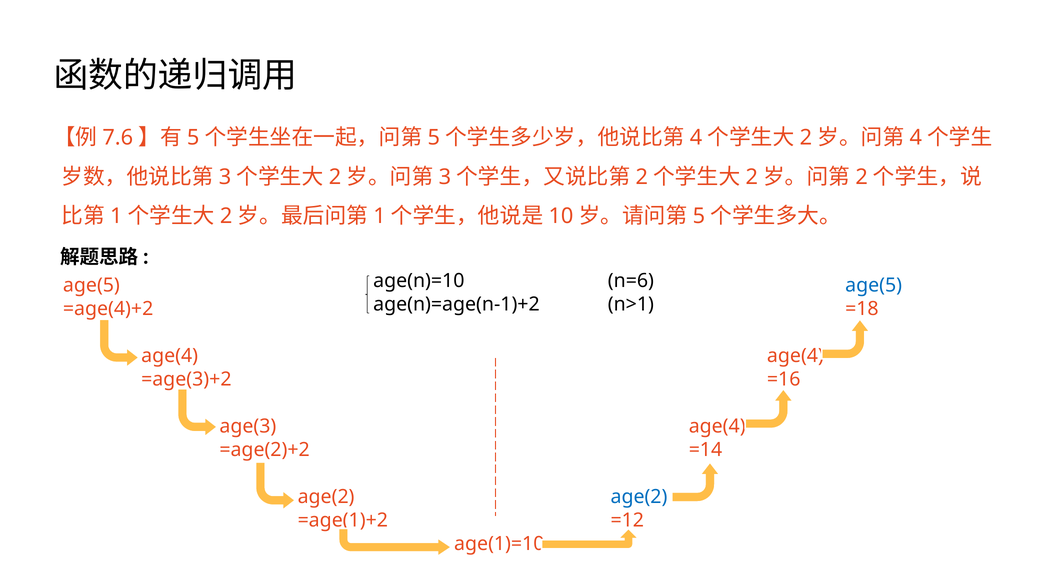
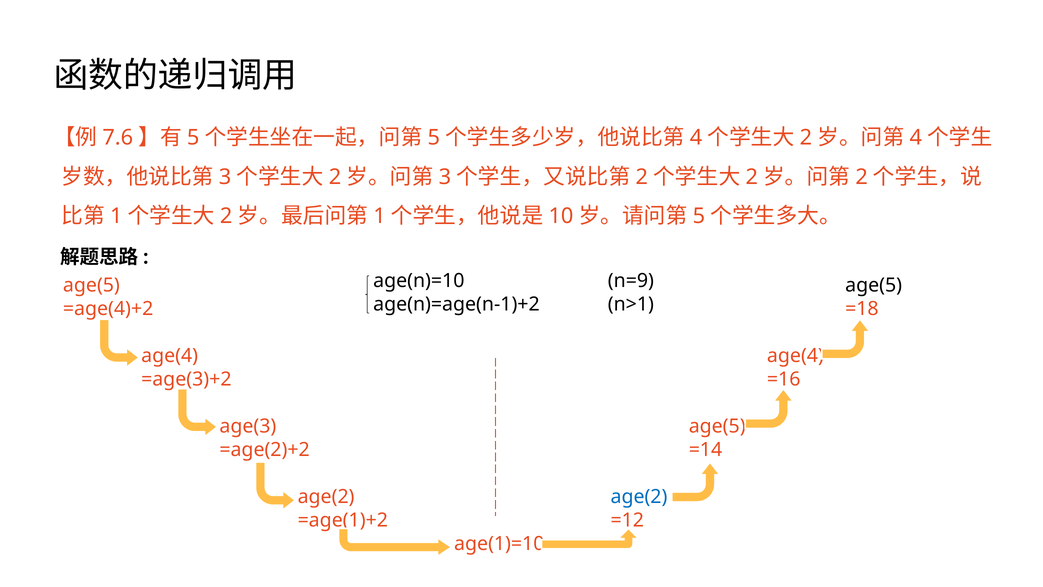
n=6: n=6 -> n=9 (631, 281)
age(5 colour: blue -> black (874, 285)
age(3 age(4: age(4 -> age(5 (717, 426)
